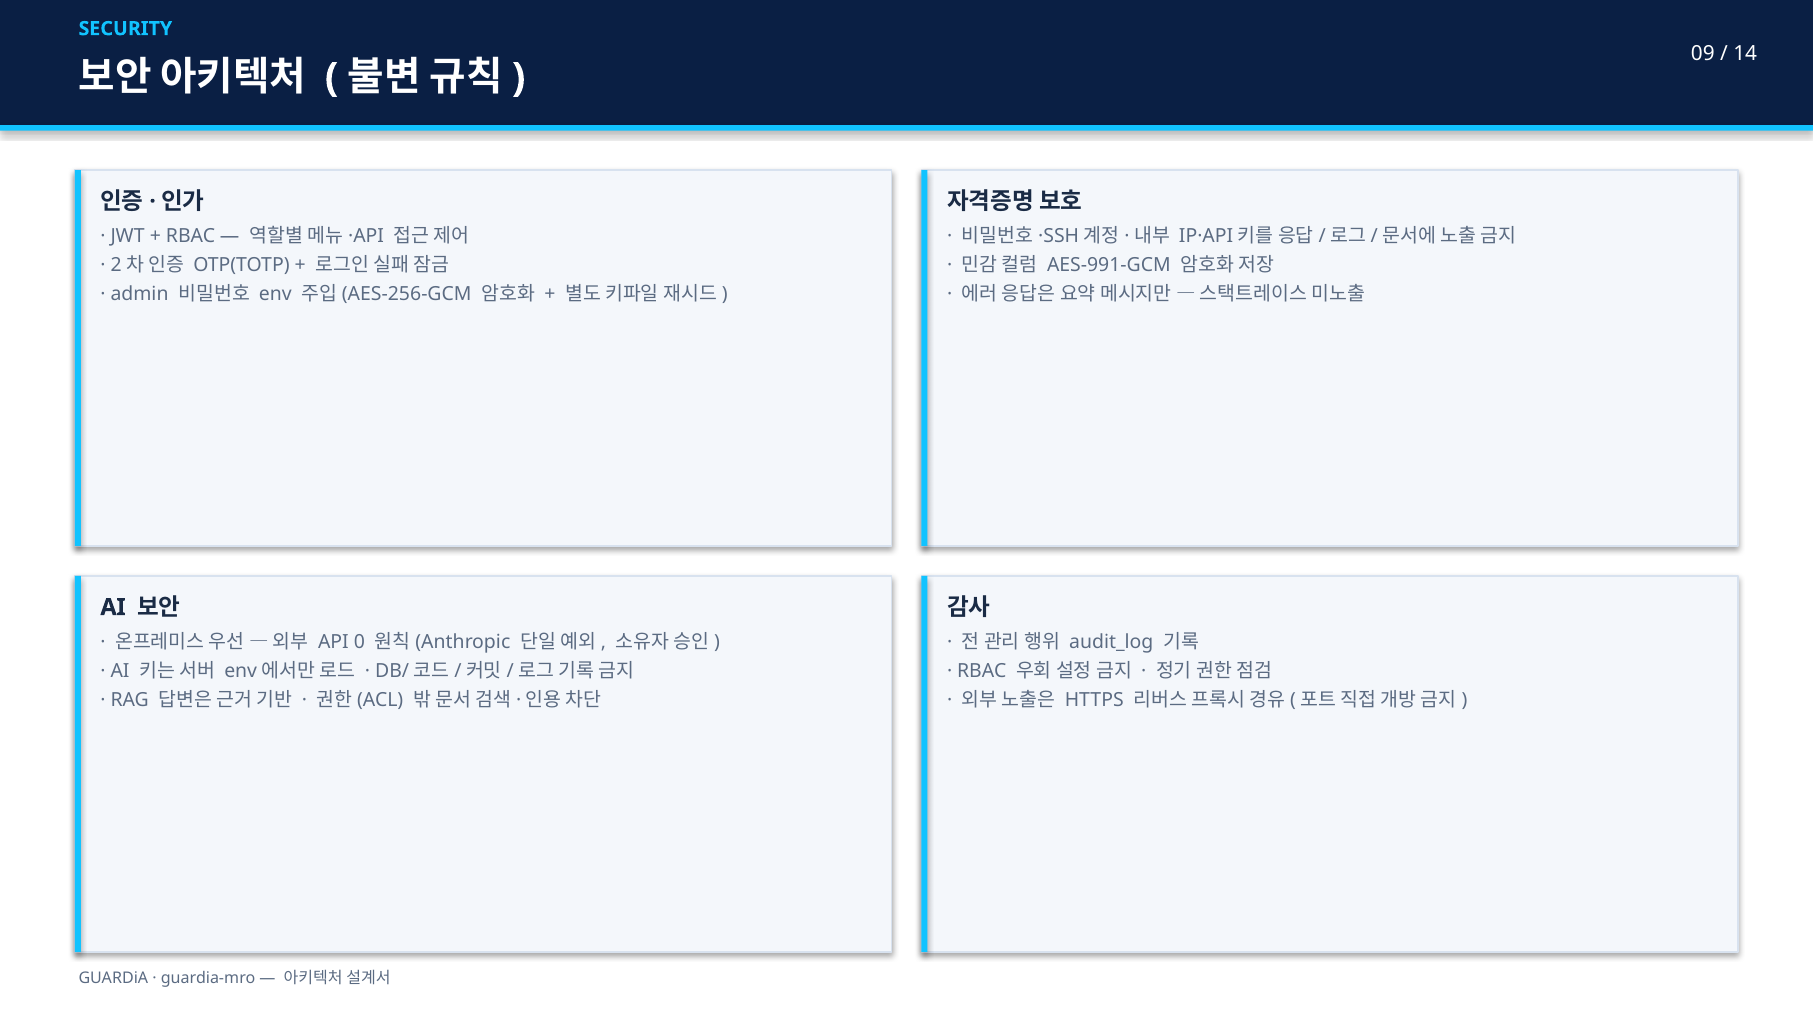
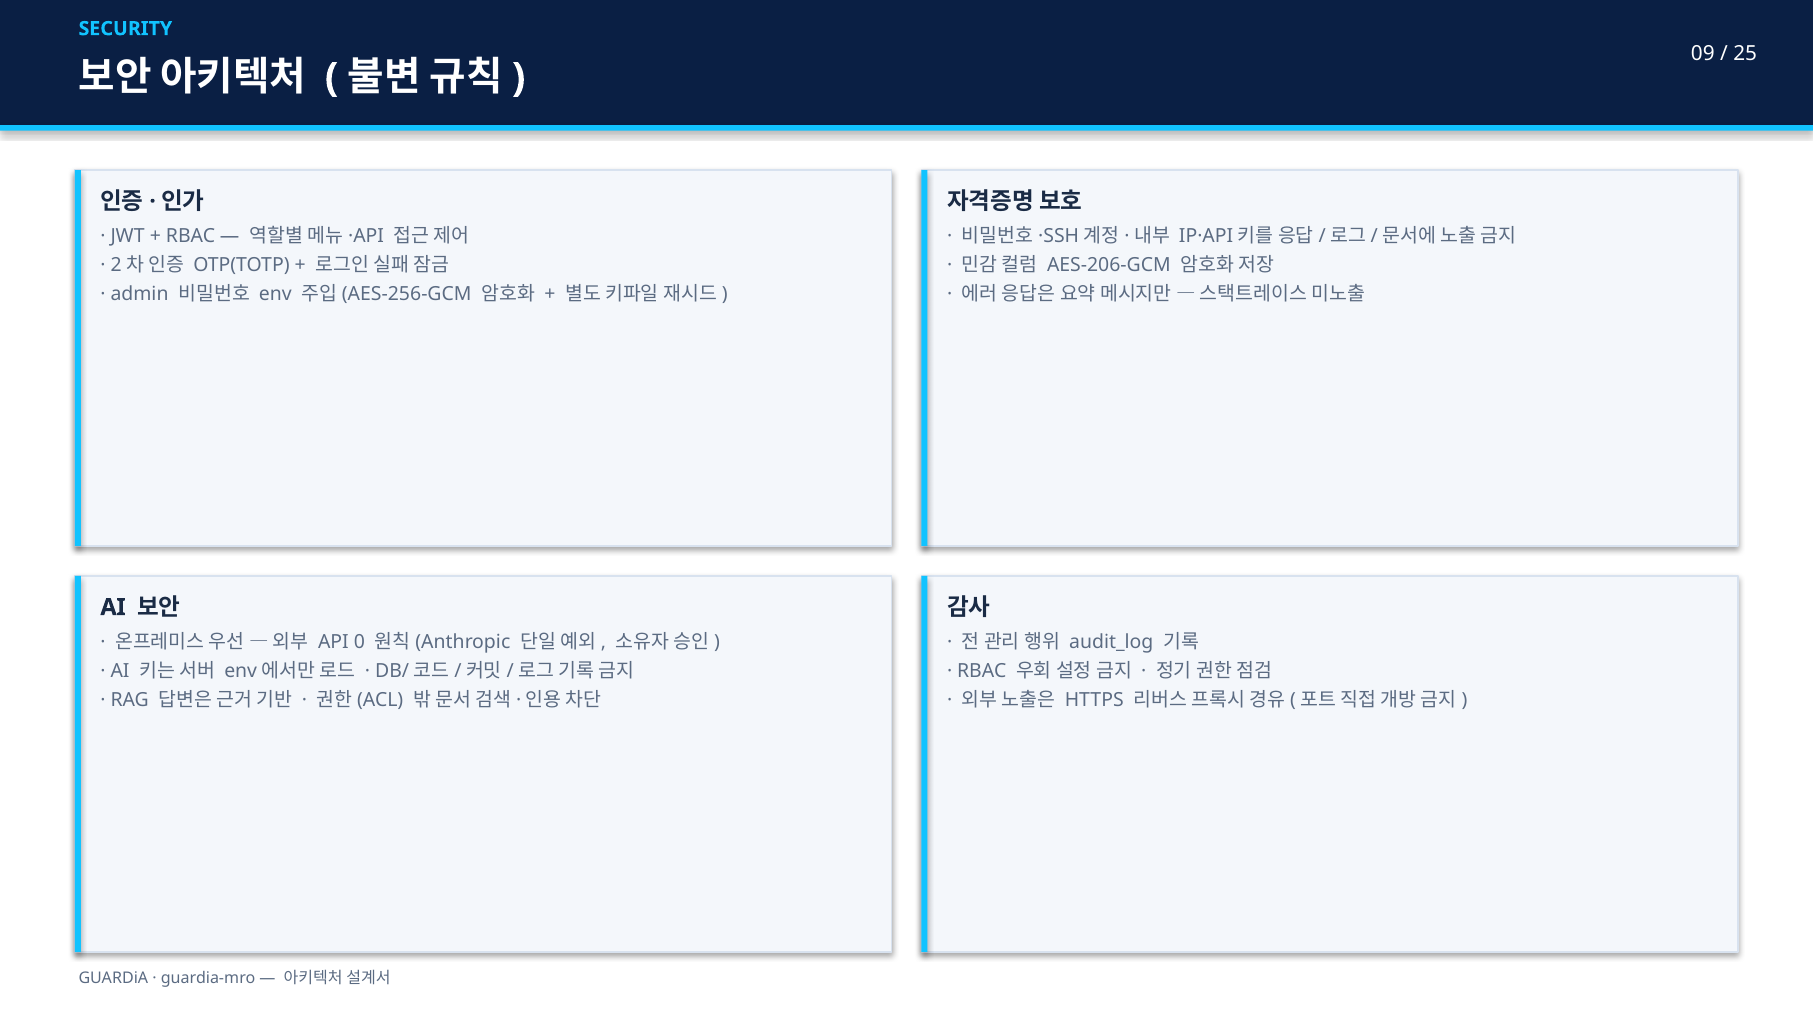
14: 14 -> 25 (1745, 54)
AES-991-GCM: AES-991-GCM -> AES-206-GCM (1109, 265)
